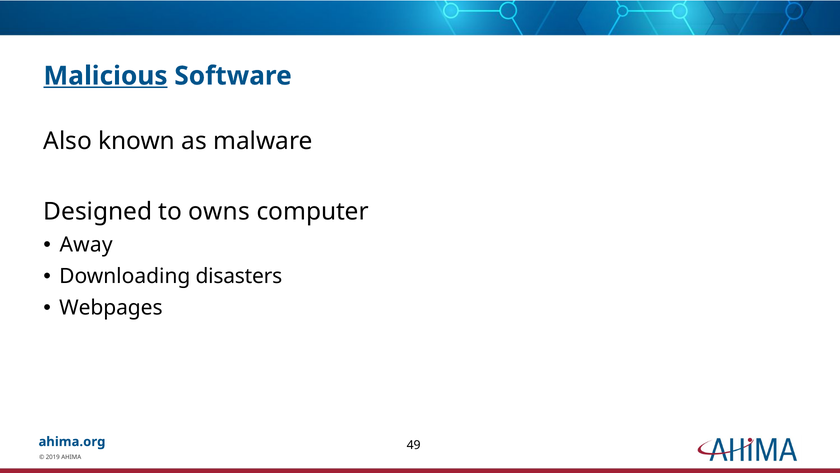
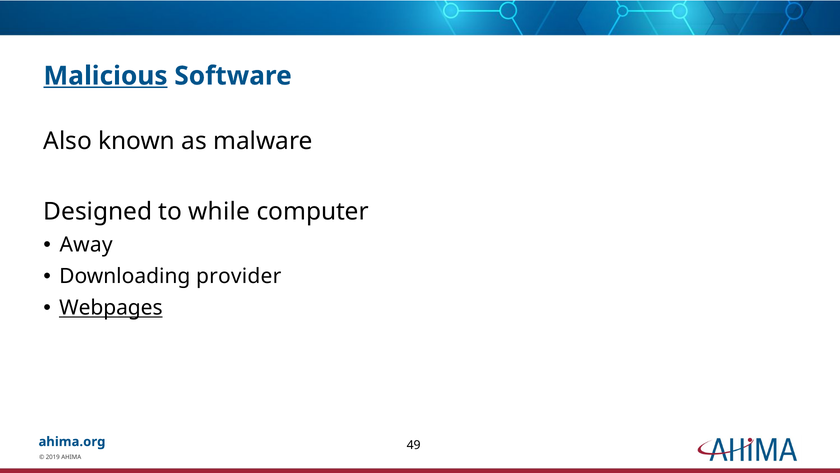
owns: owns -> while (219, 211)
disasters: disasters -> provider (239, 276)
Webpages underline: none -> present (111, 308)
